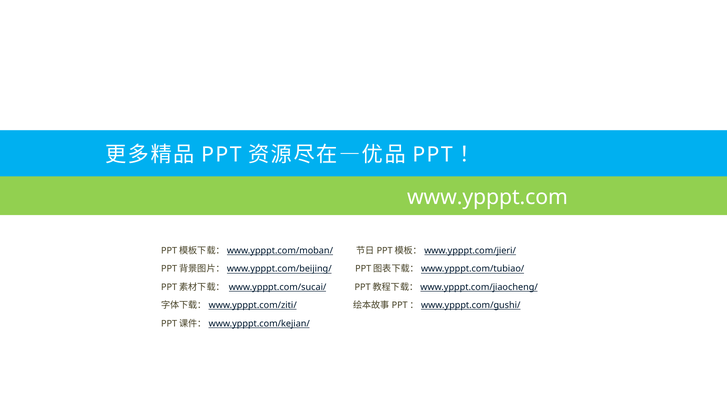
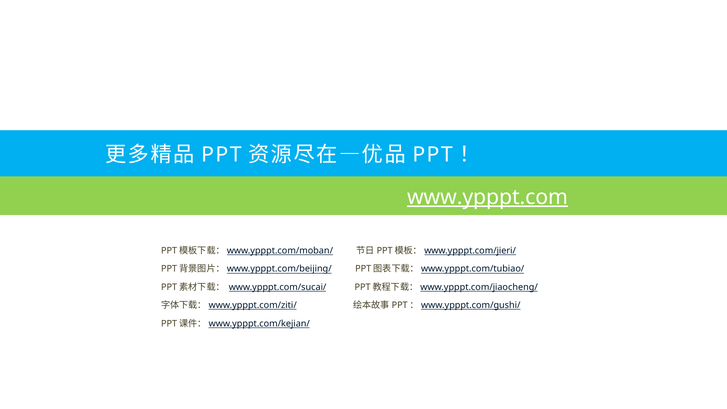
www.ypppt.com underline: none -> present (487, 197)
